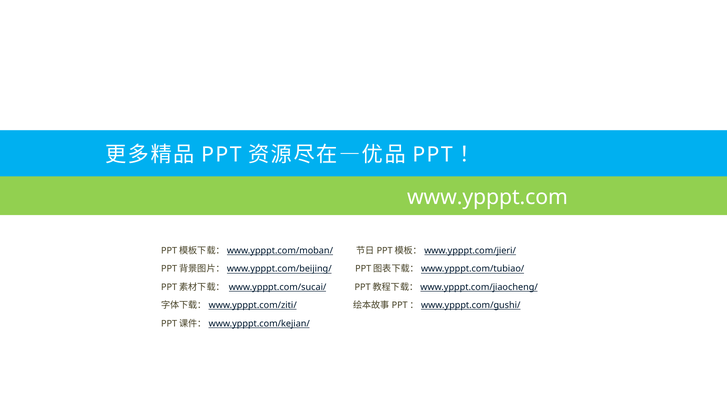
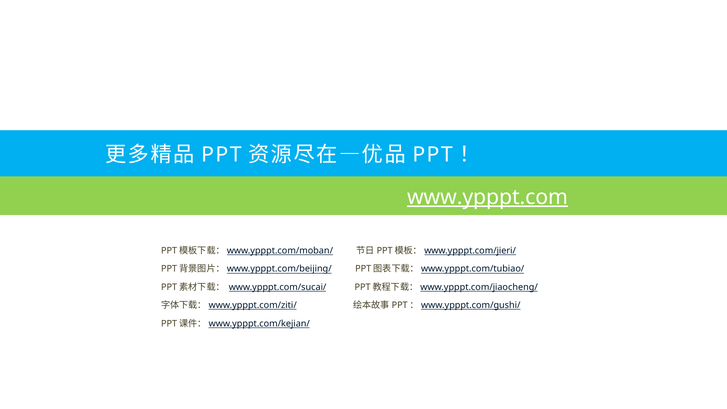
www.ypppt.com underline: none -> present (487, 197)
